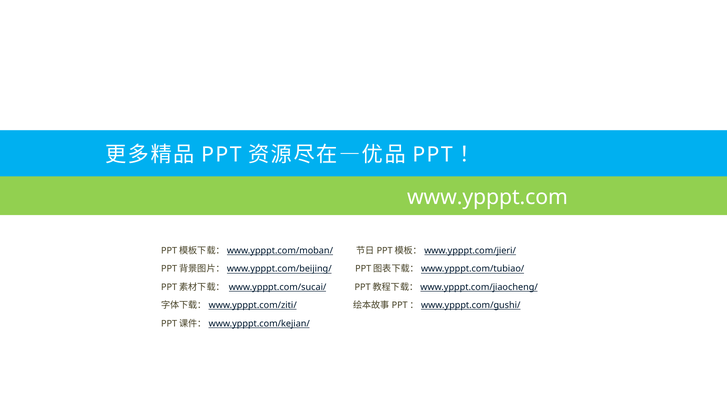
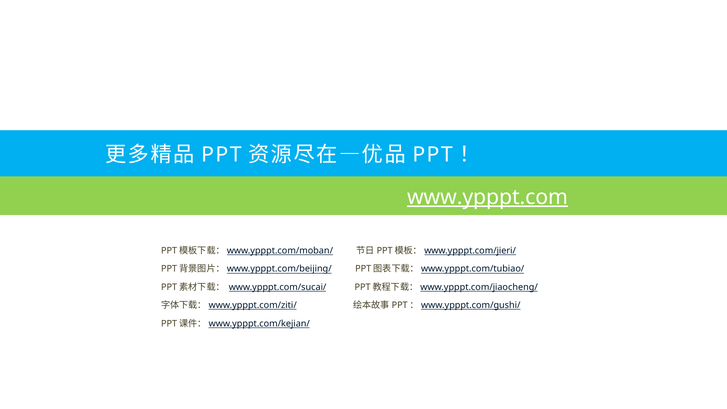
www.ypppt.com underline: none -> present (487, 197)
